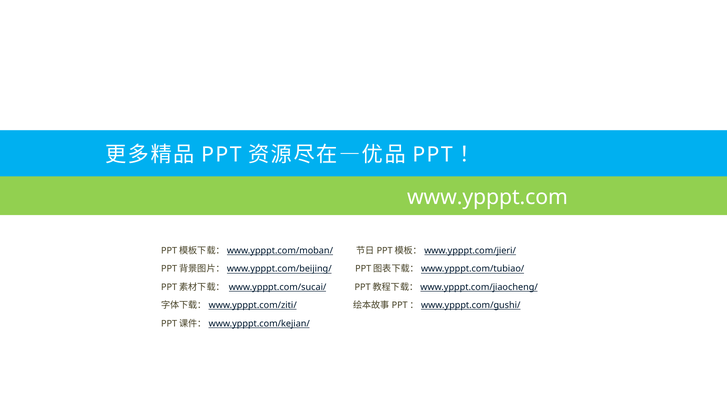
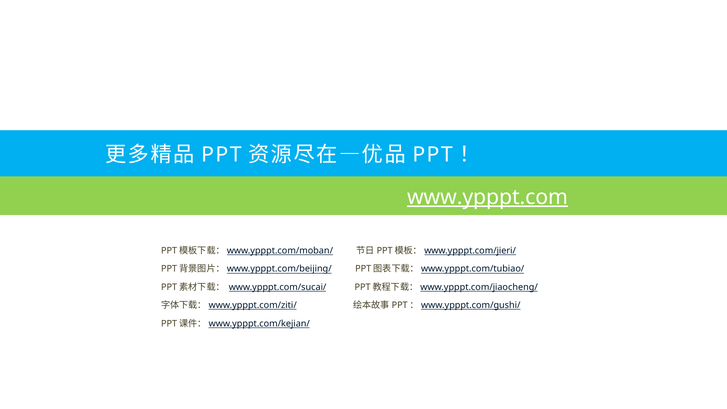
www.ypppt.com underline: none -> present (487, 197)
